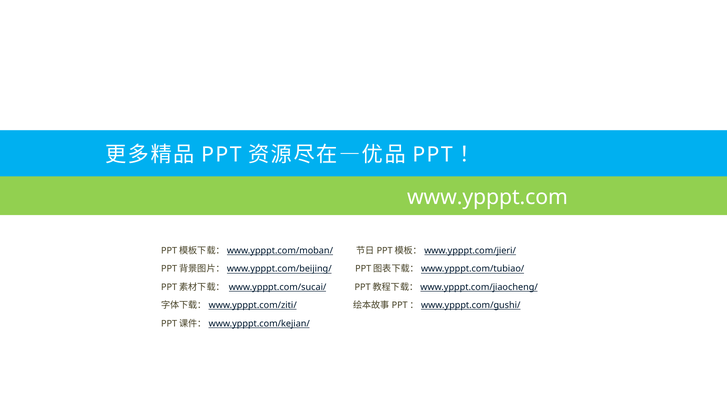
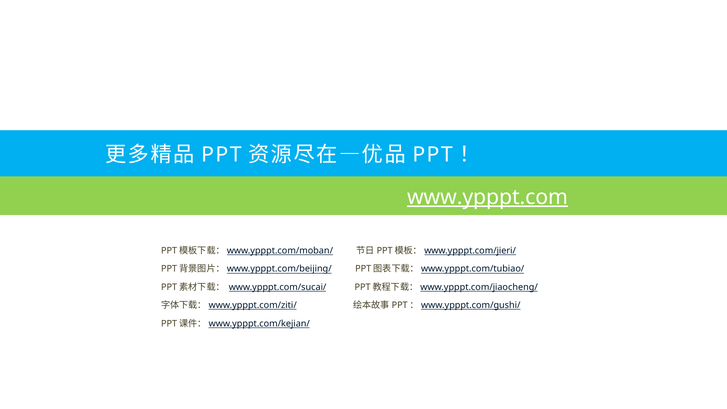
www.ypppt.com underline: none -> present (487, 197)
